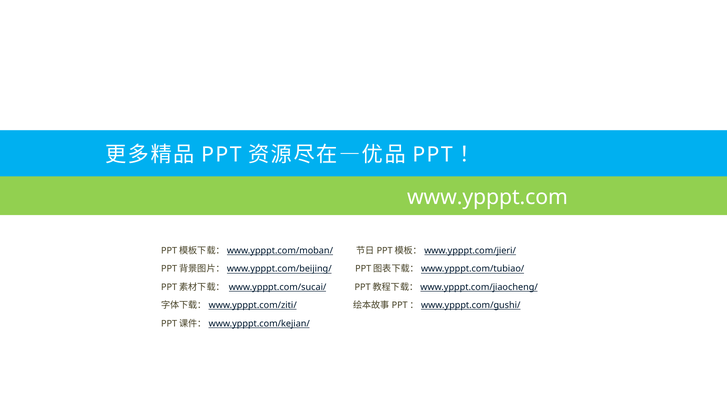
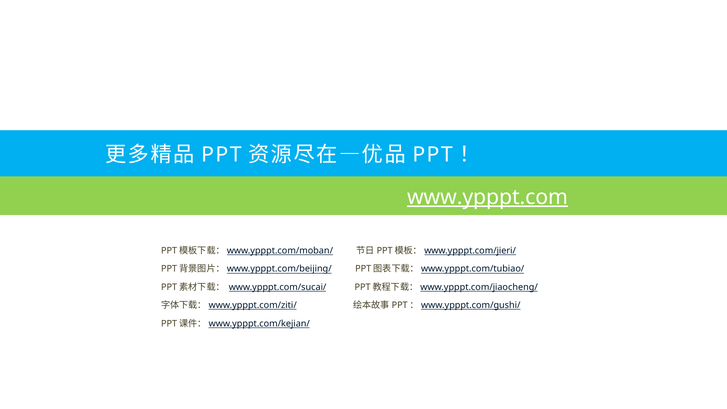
www.ypppt.com underline: none -> present (487, 197)
